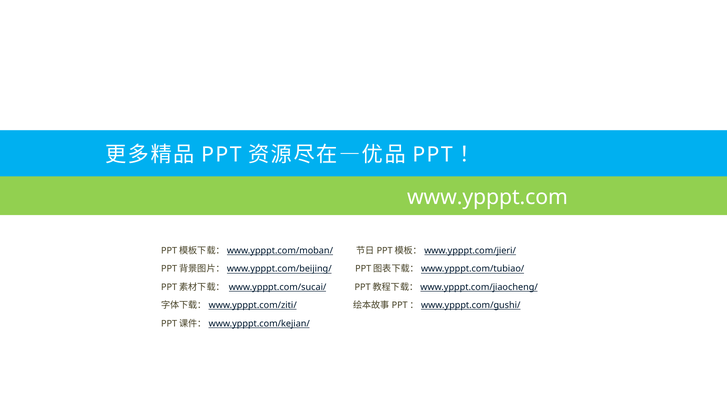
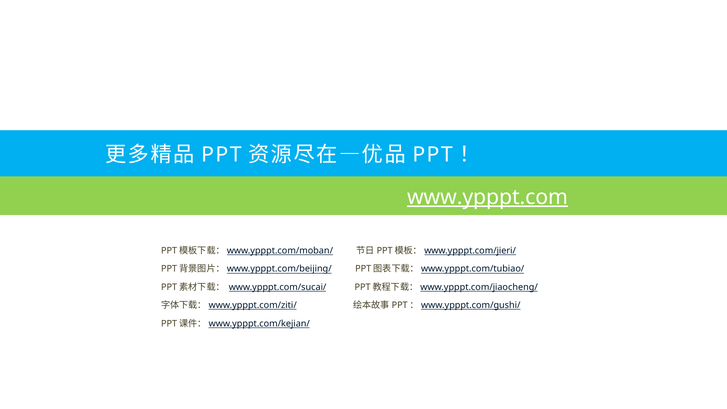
www.ypppt.com underline: none -> present (487, 197)
